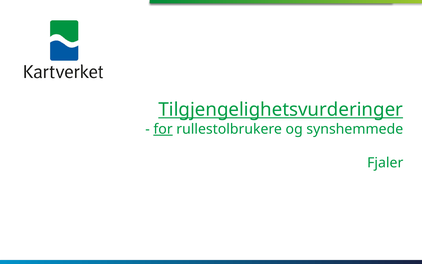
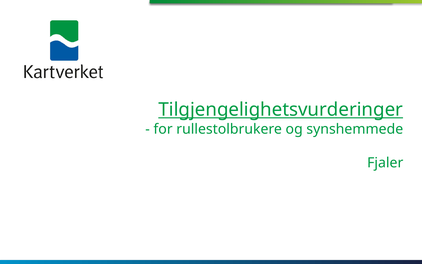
for underline: present -> none (163, 129)
